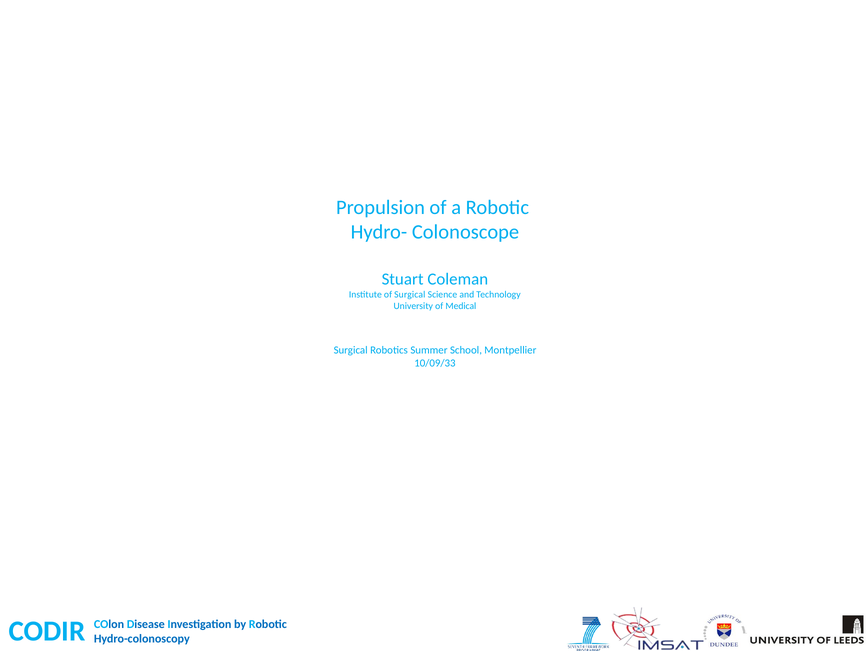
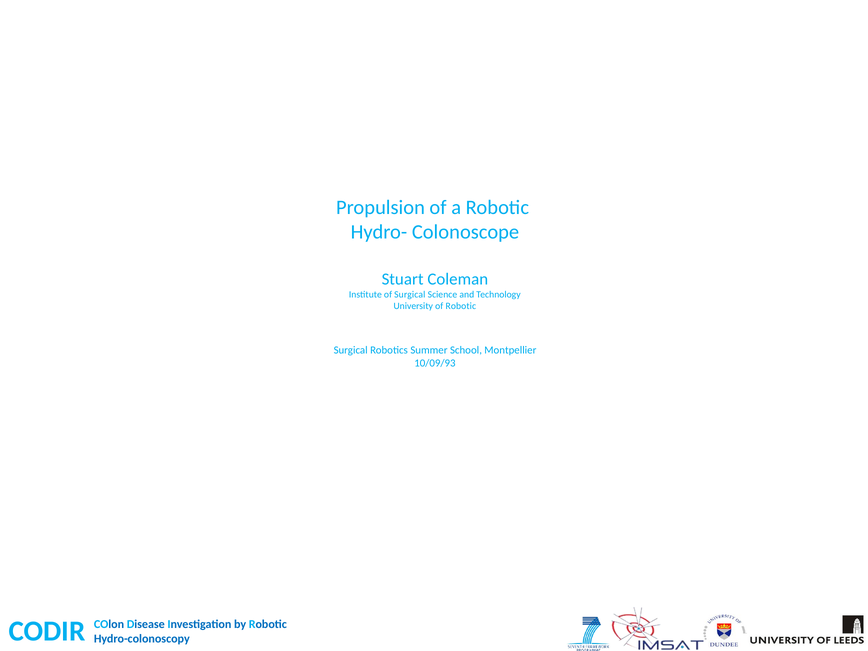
of Medical: Medical -> Robotic (461, 306)
10/09/33: 10/09/33 -> 10/09/93 (435, 363)
